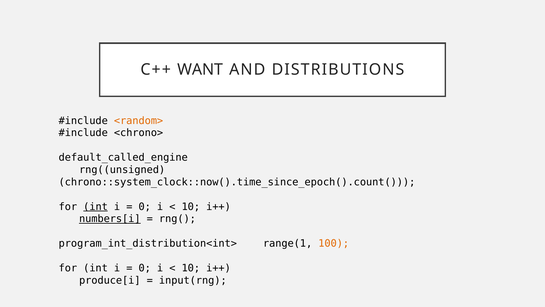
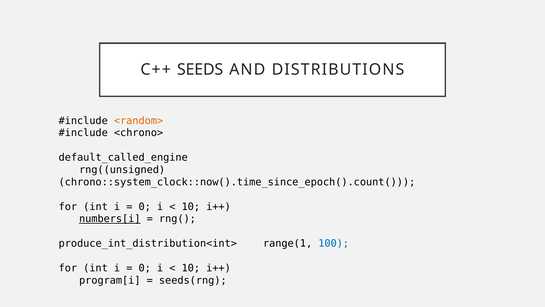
WANT: WANT -> SEEDS (200, 70)
int underline: present -> none (96, 206)
program_int_distribution<int>: program_int_distribution<int> -> produce_int_distribution<int> (148, 243)
100 colour: orange -> blue (334, 243)
produce[i: produce[i -> program[i (110, 280)
input(rng: input(rng -> seeds(rng (193, 280)
